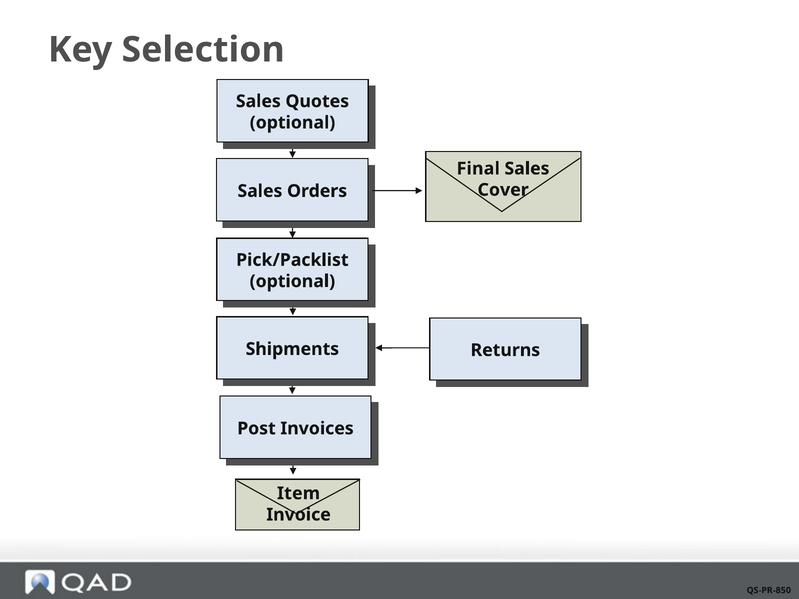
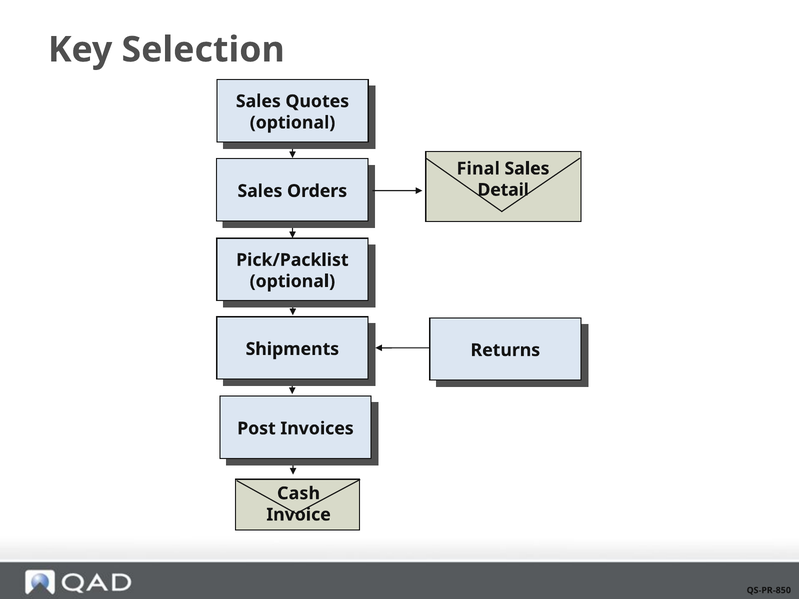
Cover: Cover -> Detail (503, 190)
Item: Item -> Cash (299, 494)
